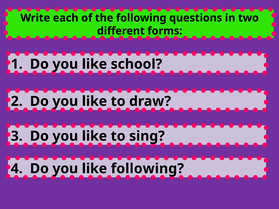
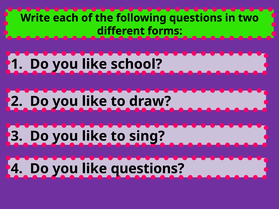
like following: following -> questions (148, 169)
